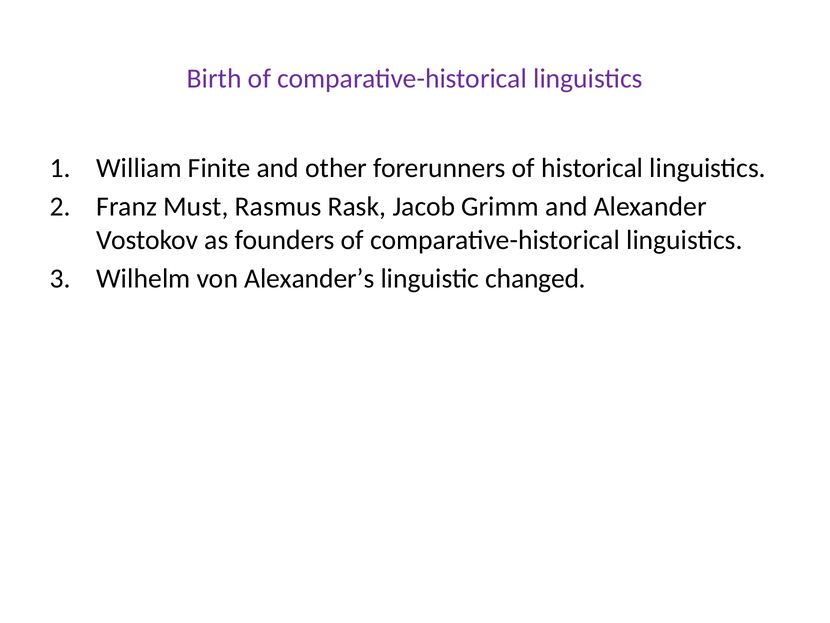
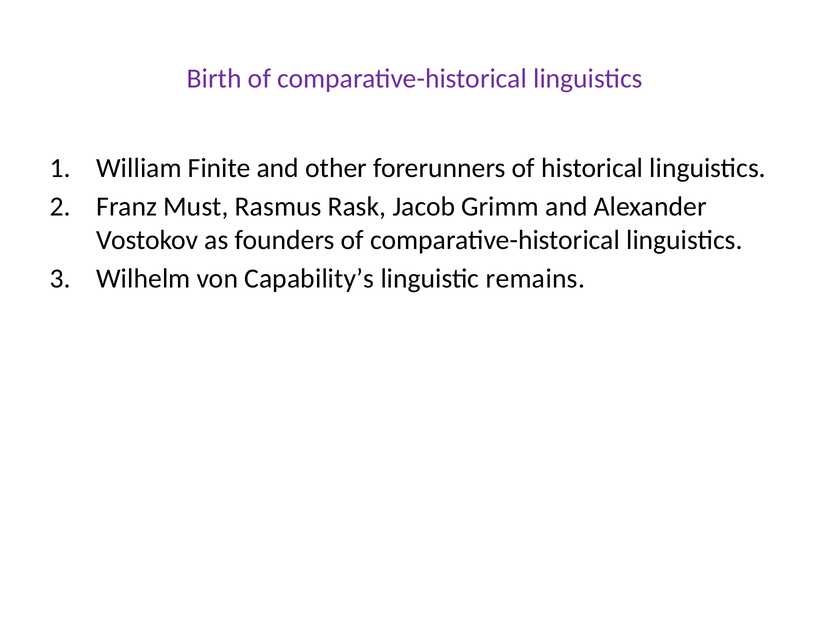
Alexander’s: Alexander’s -> Capability’s (309, 279)
changed: changed -> remains (535, 279)
